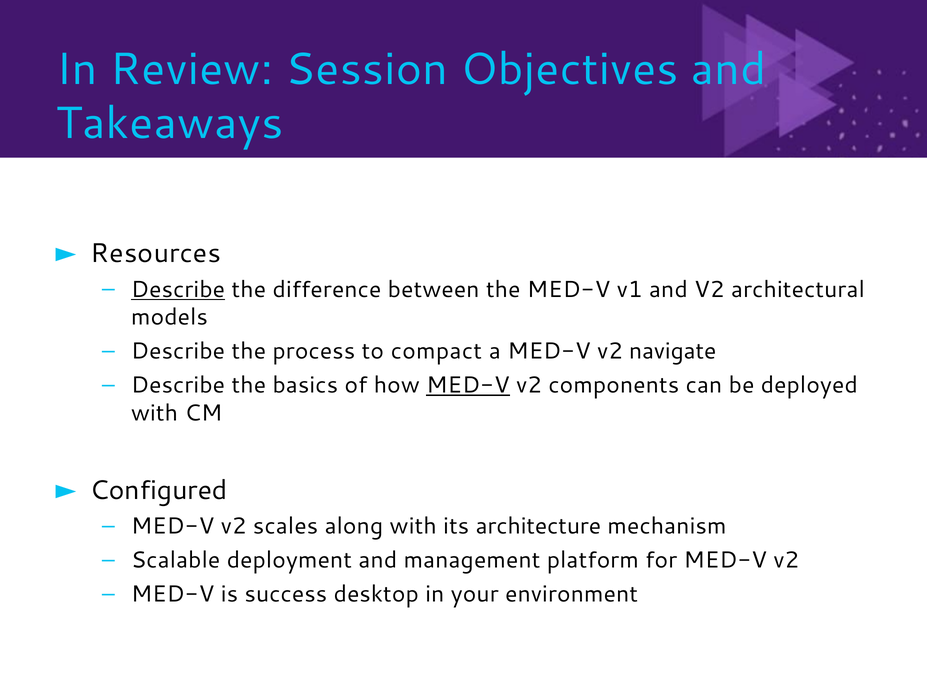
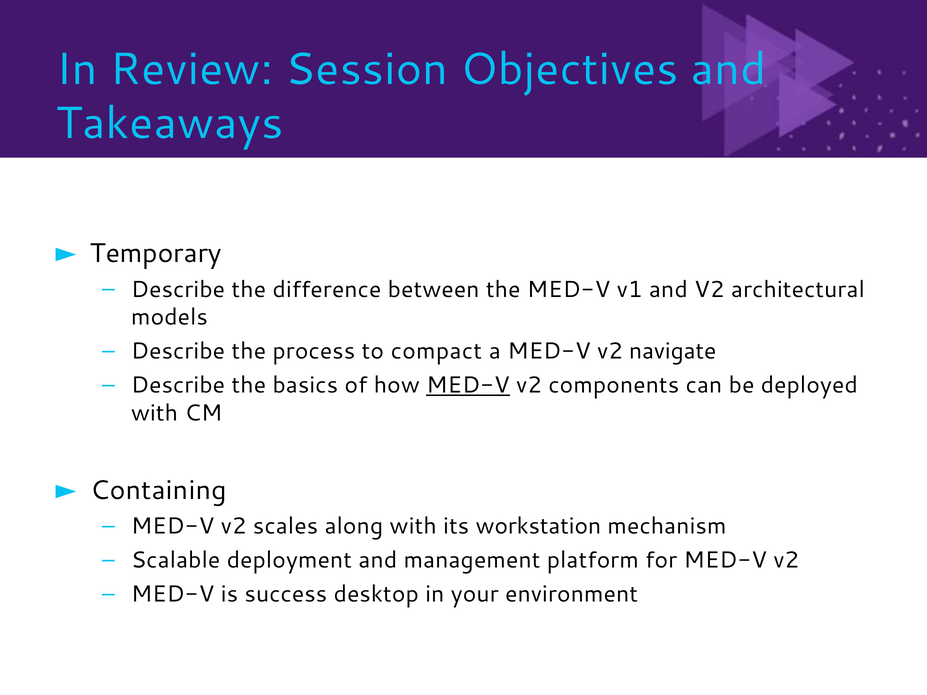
Resources: Resources -> Temporary (156, 254)
Describe underline: present -> none (178, 290)
Configured: Configured -> Containing (159, 490)
architecture: architecture -> workstation (538, 527)
